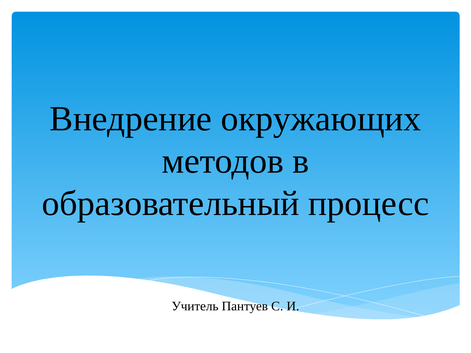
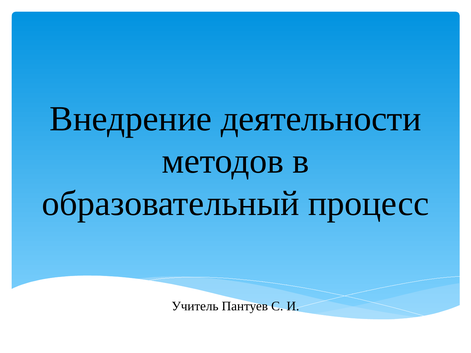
окружающих: окружающих -> деятельности (321, 119)
